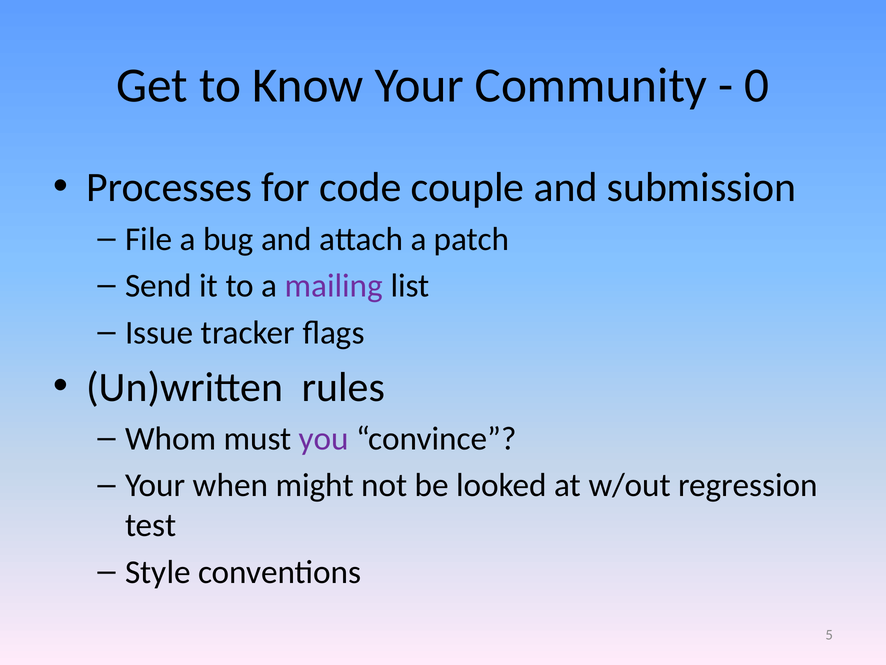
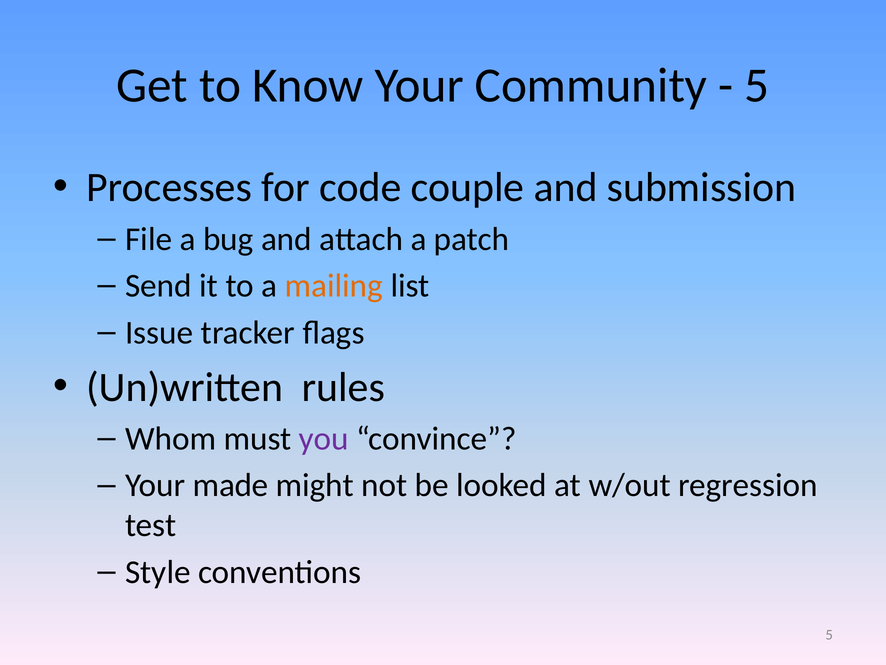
0: 0 -> 5 (757, 85)
mailing colour: purple -> orange (334, 286)
when: when -> made (231, 485)
